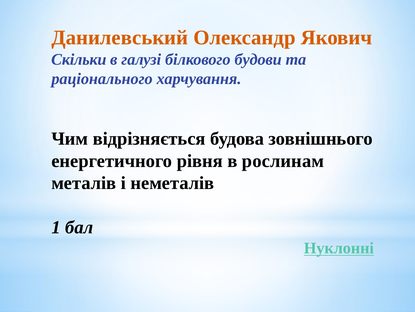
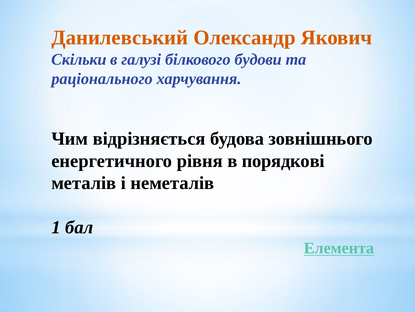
рослинам: рослинам -> порядкові (283, 161)
Нуклонні: Нуклонні -> Елемента (339, 248)
